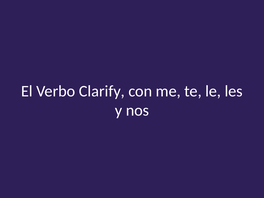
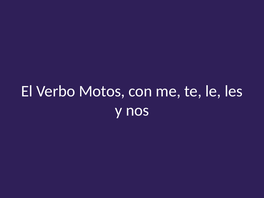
Clarify: Clarify -> Motos (102, 91)
